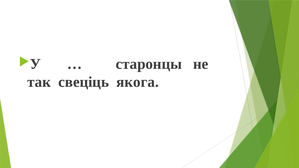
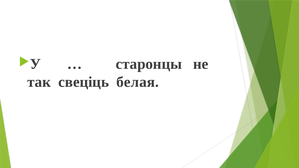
якога: якога -> белая (138, 82)
